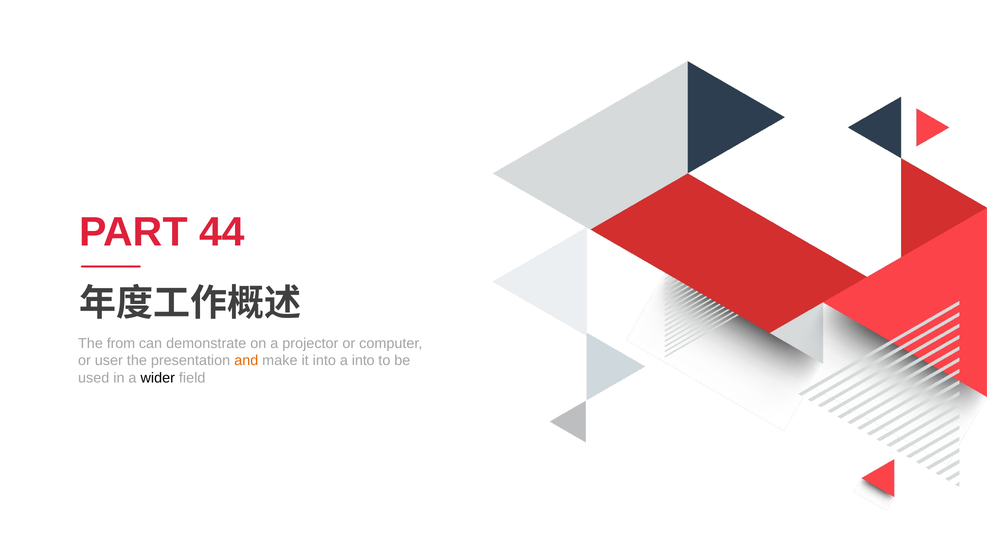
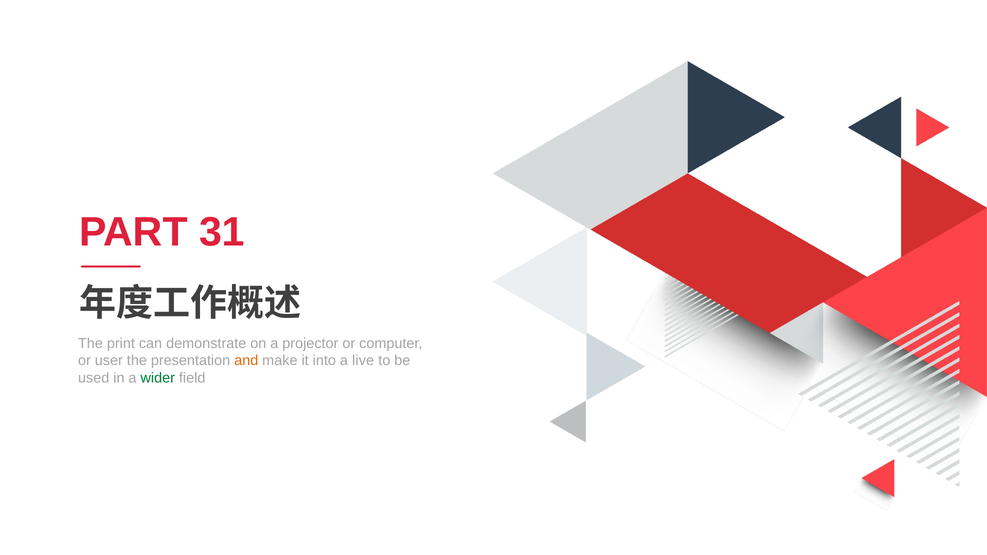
44: 44 -> 31 (222, 232)
from: from -> print (121, 344)
a into: into -> live (363, 361)
wider colour: black -> green (158, 378)
